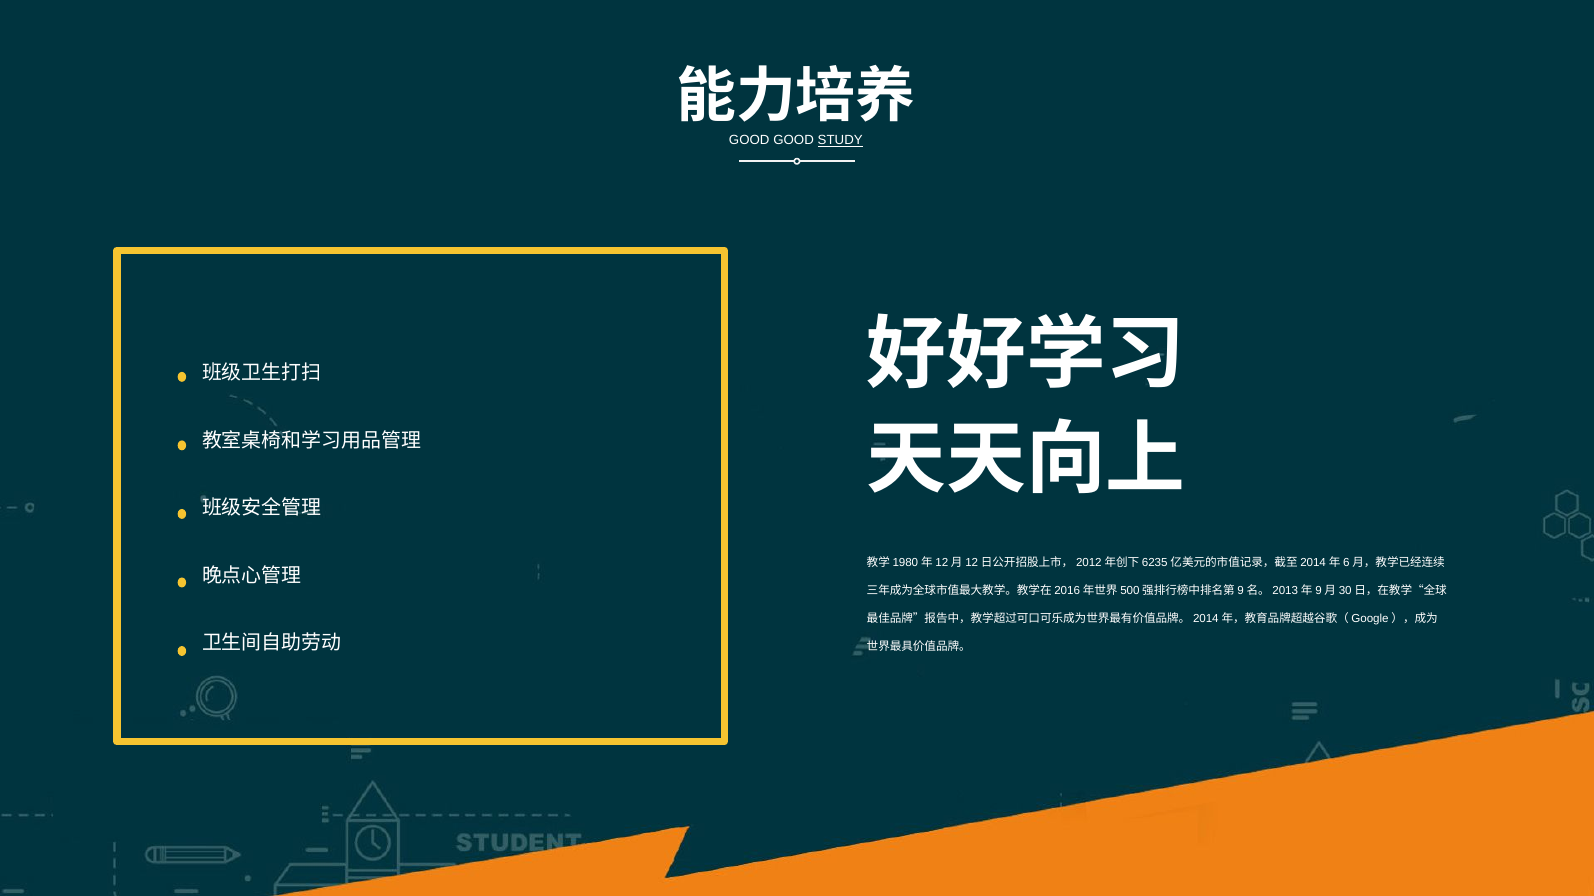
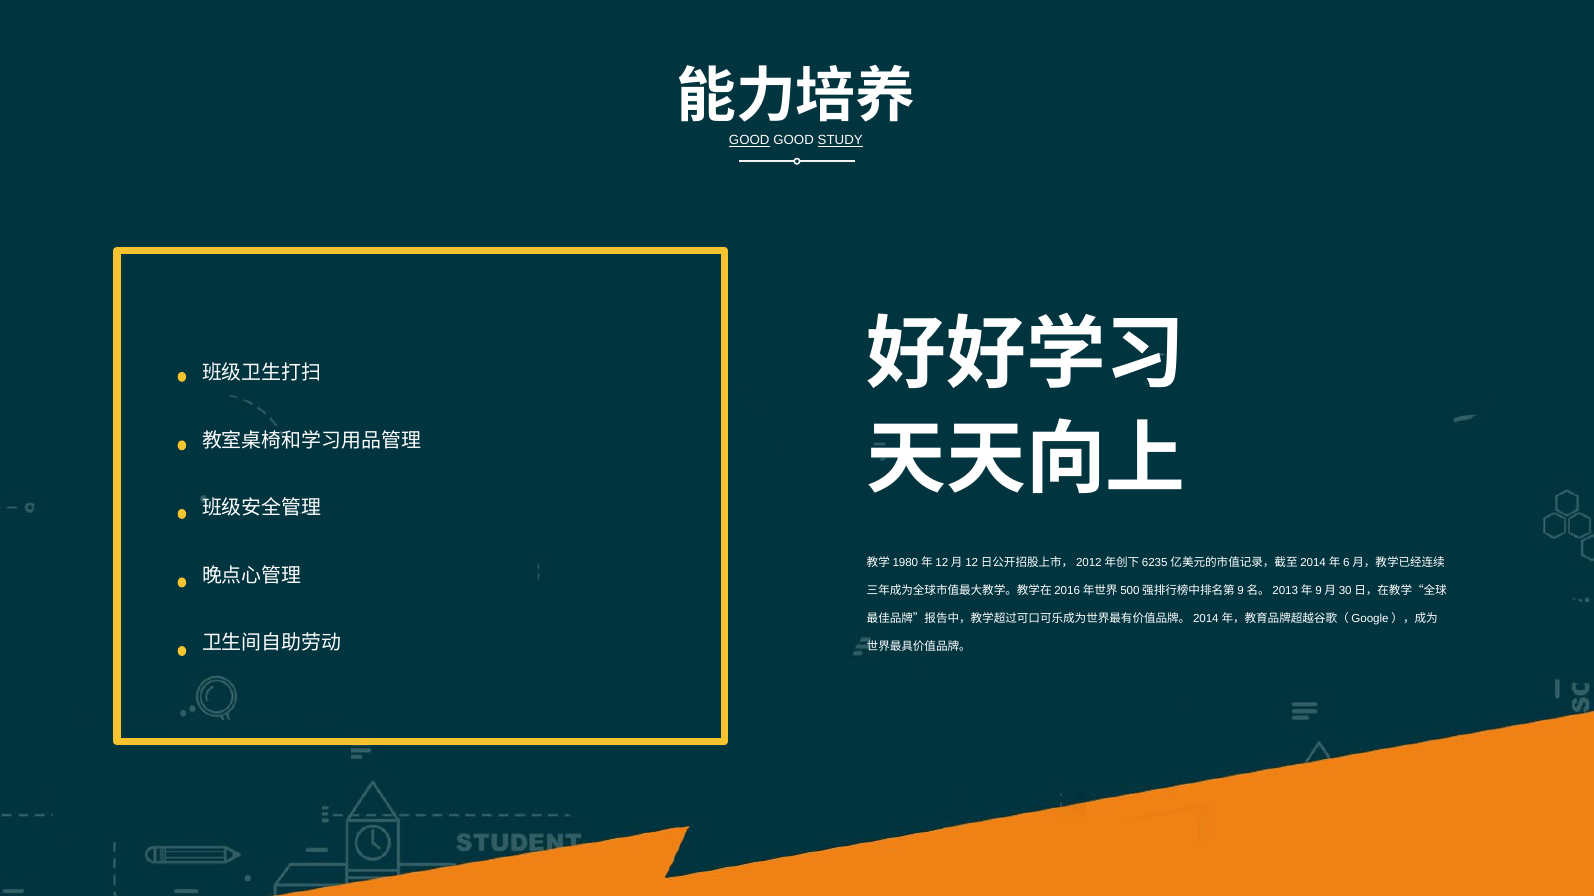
GOOD underline: none -> present (749, 140)
